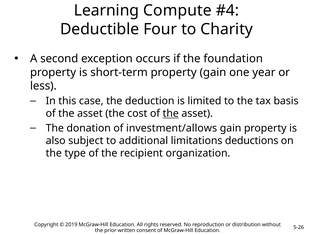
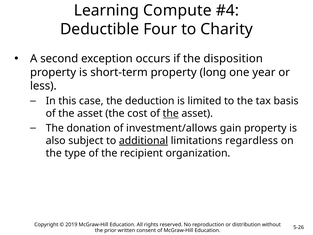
foundation: foundation -> disposition (233, 59)
property gain: gain -> long (213, 72)
additional underline: none -> present (144, 141)
deductions: deductions -> regardless (252, 141)
